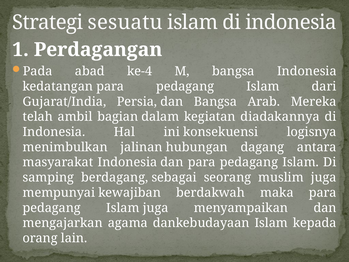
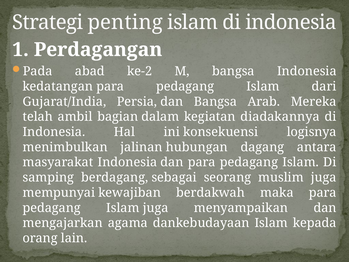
sesuatu: sesuatu -> penting (125, 22)
ke-4: ke-4 -> ke-2 (140, 71)
